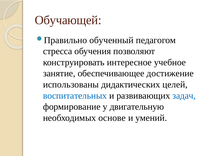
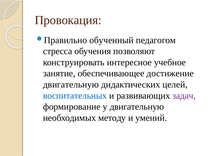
Обучающей: Обучающей -> Провокация (68, 20)
использованы: использованы -> двигательную (71, 85)
задач colour: blue -> purple (184, 96)
основе: основе -> методу (112, 118)
